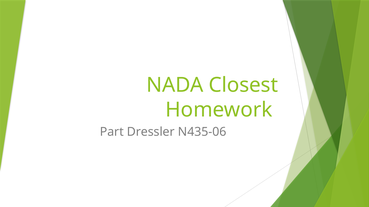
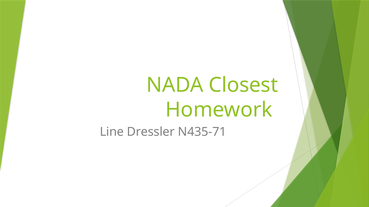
Part: Part -> Line (112, 132)
N435-06: N435-06 -> N435-71 (202, 132)
